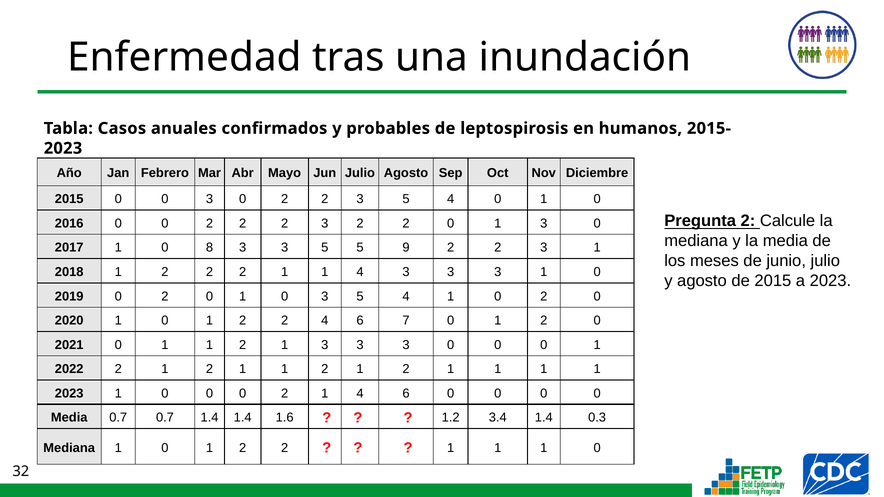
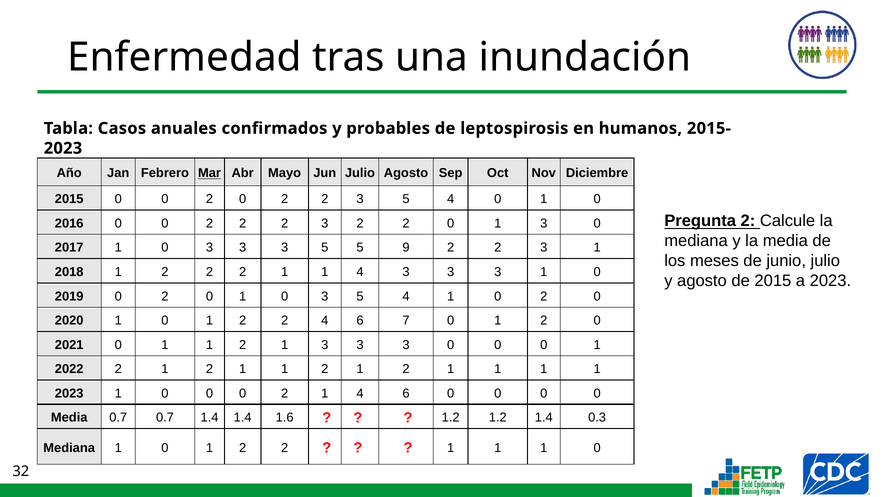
Mar underline: none -> present (210, 173)
2015 0 0 3: 3 -> 2 (210, 199)
2017 1 0 8: 8 -> 3 (210, 248)
1.2 3.4: 3.4 -> 1.2 (498, 418)
